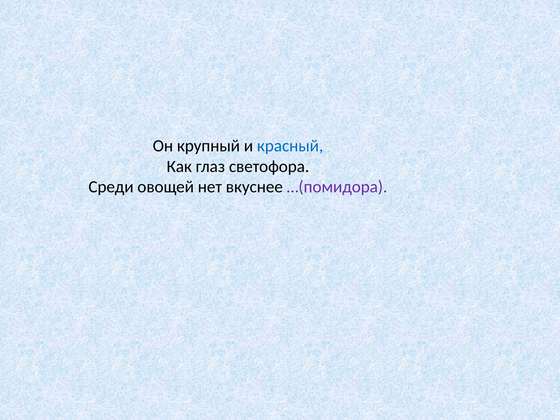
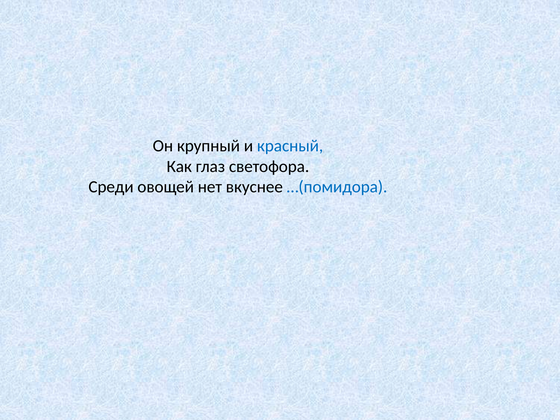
…(помидора colour: purple -> blue (337, 187)
